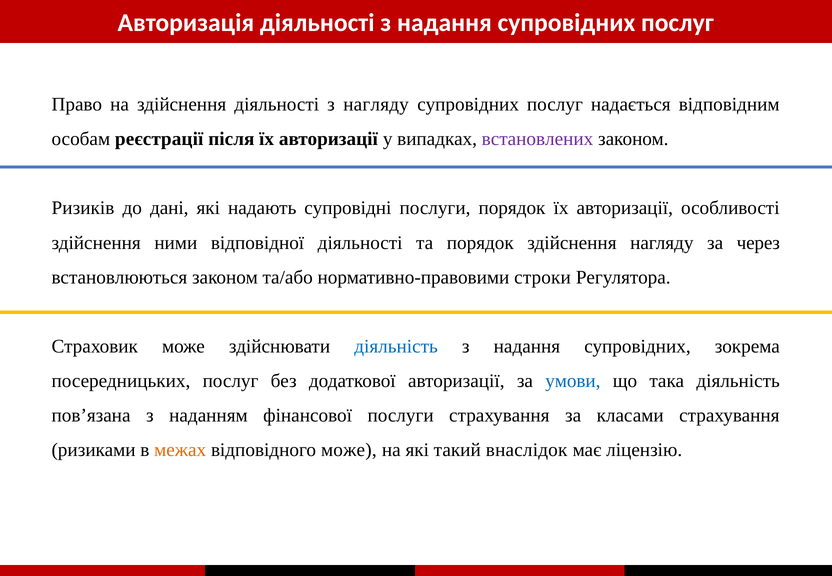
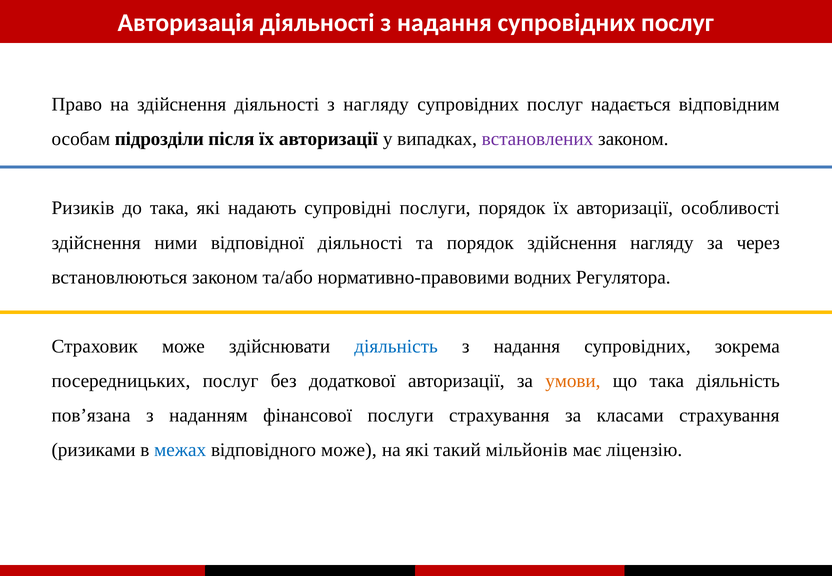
реєстрації: реєстрації -> підрозділи (159, 139)
до дані: дані -> така (169, 208)
строки: строки -> водних (543, 277)
умови colour: blue -> orange (573, 381)
межах colour: orange -> blue (180, 450)
внаслідок: внаслідок -> мільйонів (527, 450)
